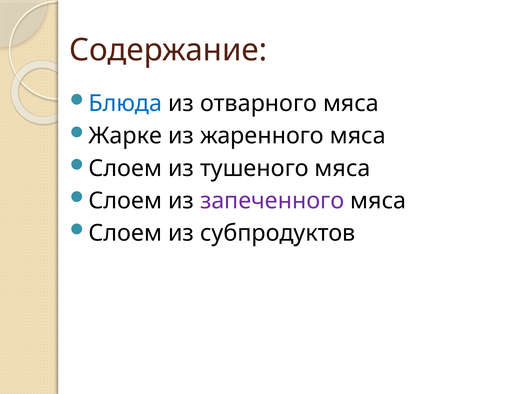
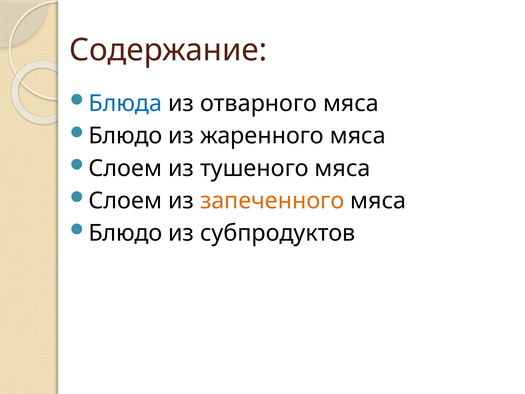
Жарке: Жарке -> Блюдо (125, 136)
запеченного colour: purple -> orange (272, 201)
Слоем: Слоем -> Блюдо (125, 233)
